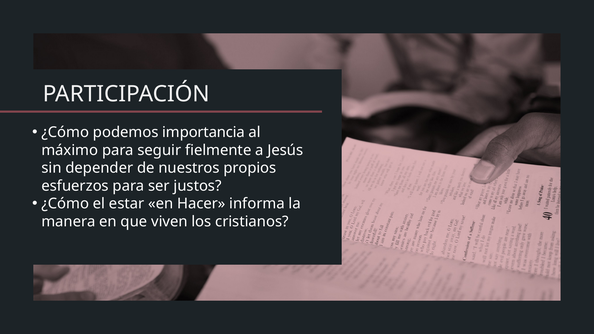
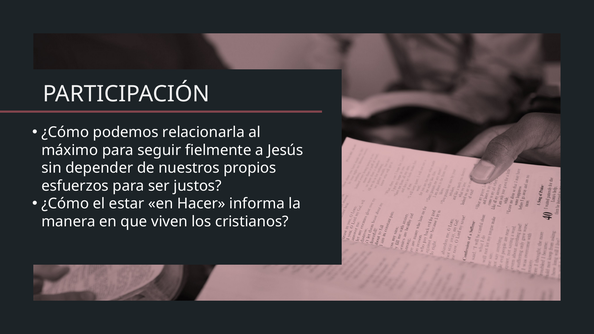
importancia: importancia -> relacionarla (204, 132)
